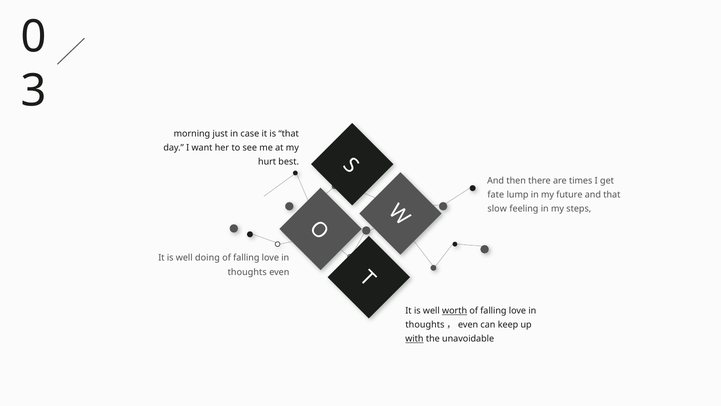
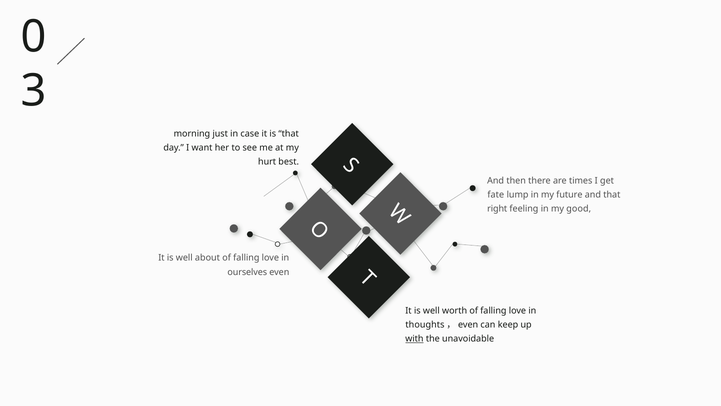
slow: slow -> right (497, 209)
steps: steps -> good (579, 209)
doing: doing -> about (207, 258)
thoughts: thoughts -> ourselves (247, 272)
worth underline: present -> none (455, 310)
